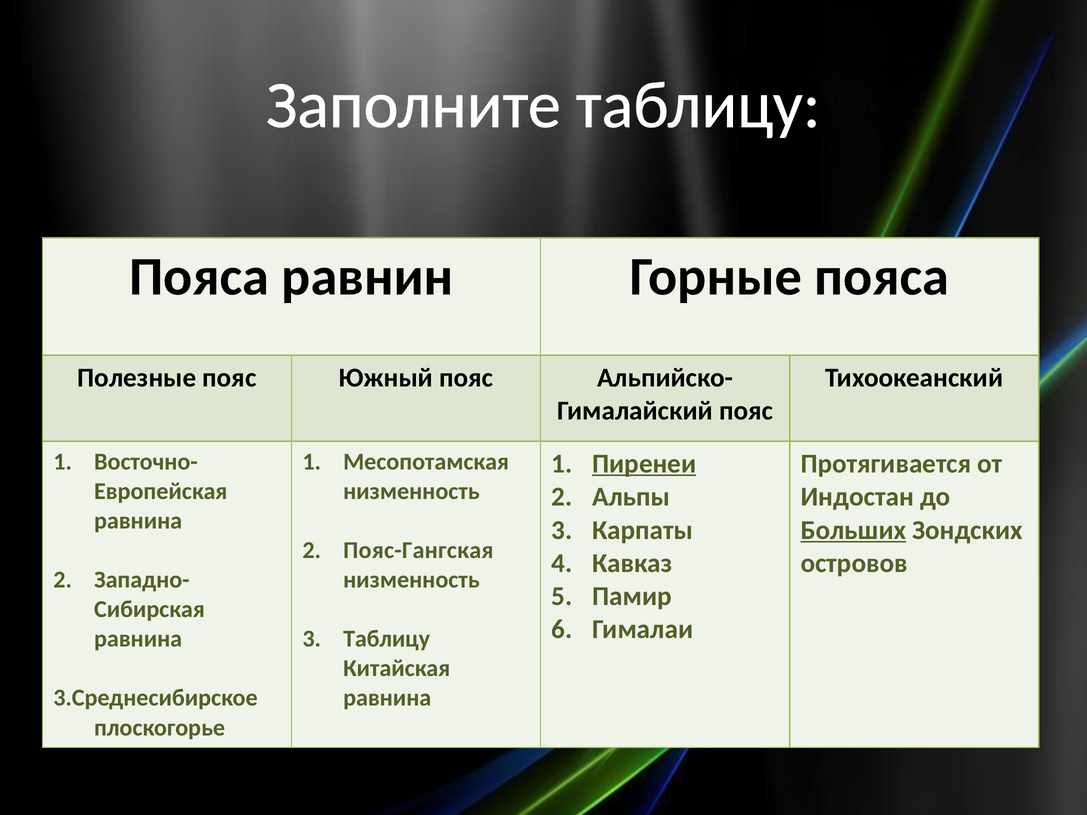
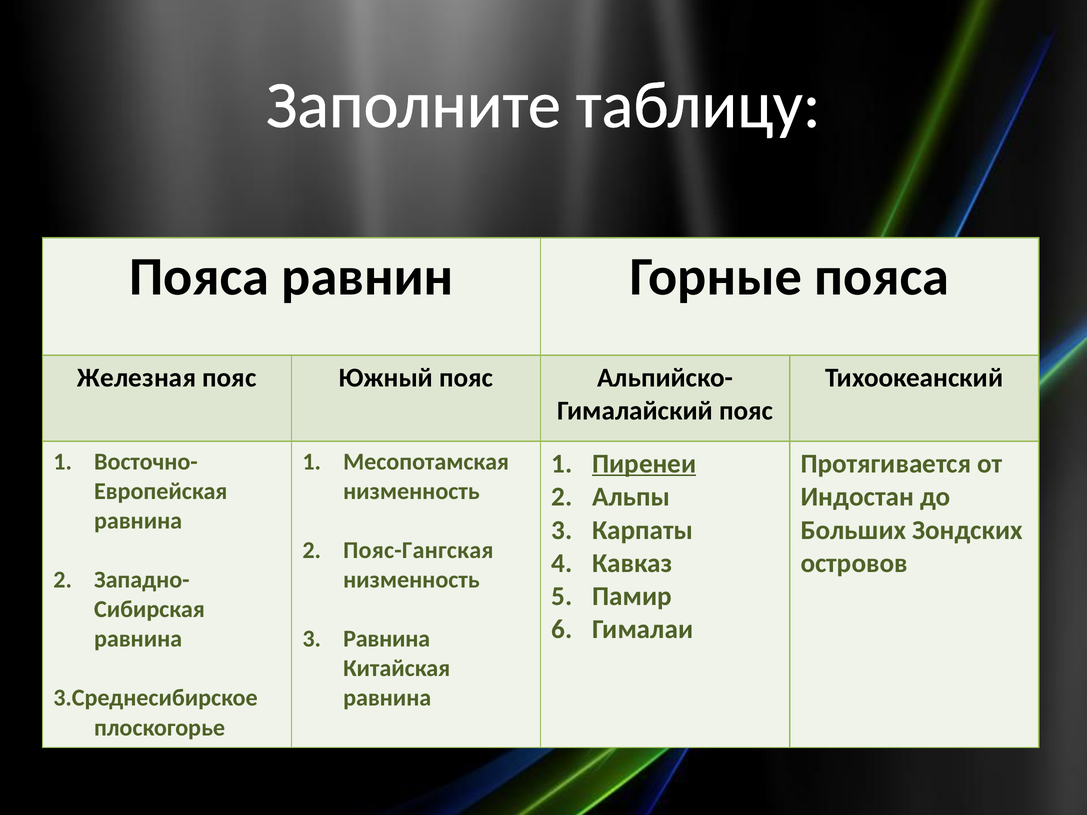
Полезные: Полезные -> Железная (137, 378)
Больших underline: present -> none (853, 530)
Таблицу: Таблицу -> Равнина (387, 639)
